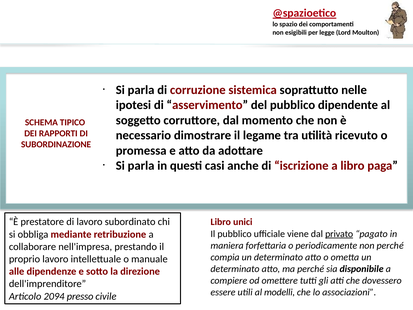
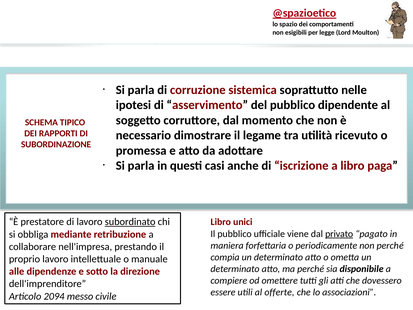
subordinato underline: none -> present (130, 222)
modelli: modelli -> offerte (279, 292)
presso: presso -> messo (80, 296)
